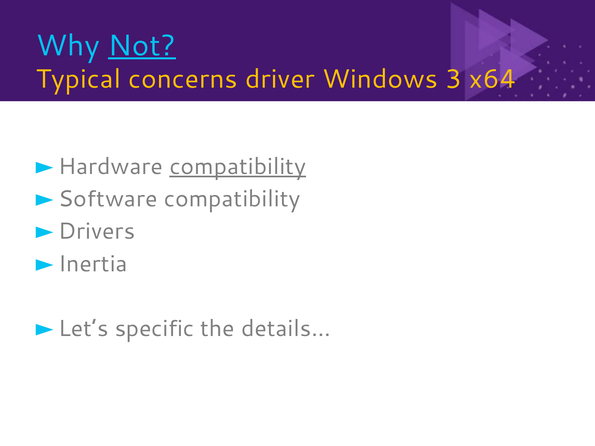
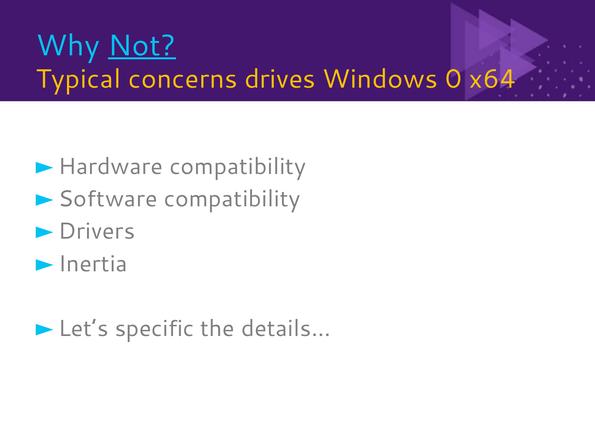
driver: driver -> drives (280, 79)
3: 3 -> 0 (454, 79)
compatibility underline: present -> none (238, 167)
